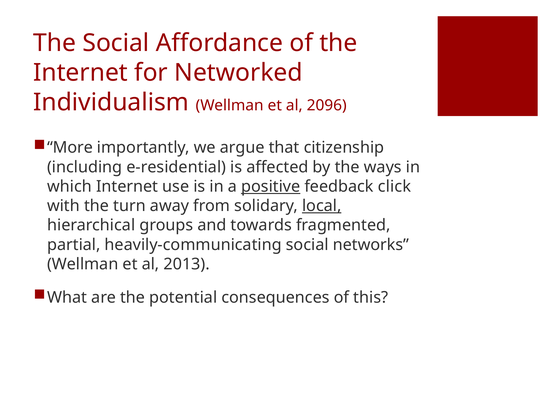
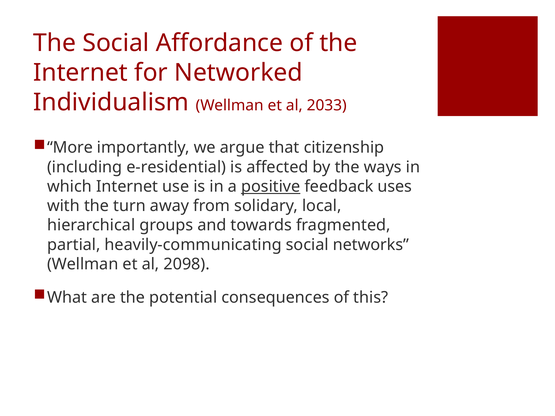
2096: 2096 -> 2033 (327, 105)
click: click -> uses (395, 187)
local underline: present -> none (322, 206)
2013: 2013 -> 2098 (187, 264)
